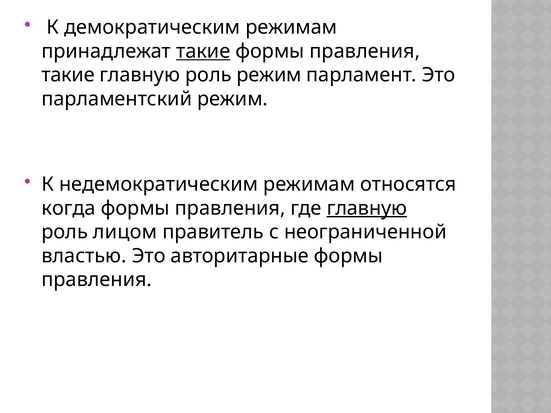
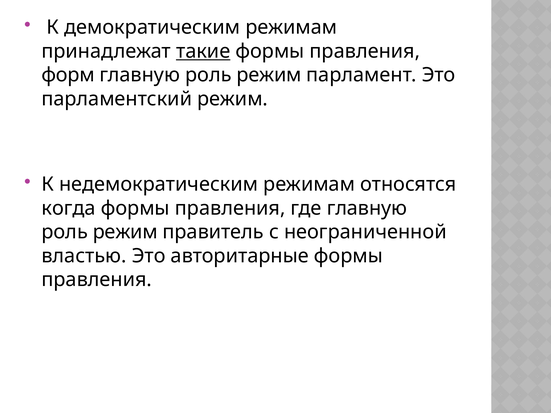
такие: такие -> форм (68, 75)
главную underline: present -> none (367, 208)
лицом: лицом -> режим (125, 232)
